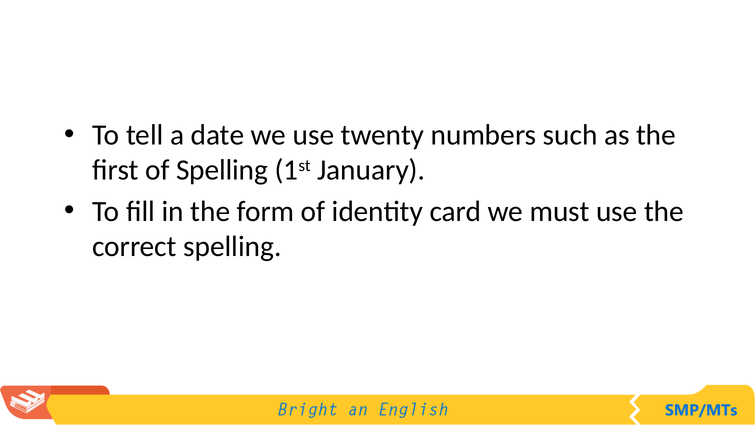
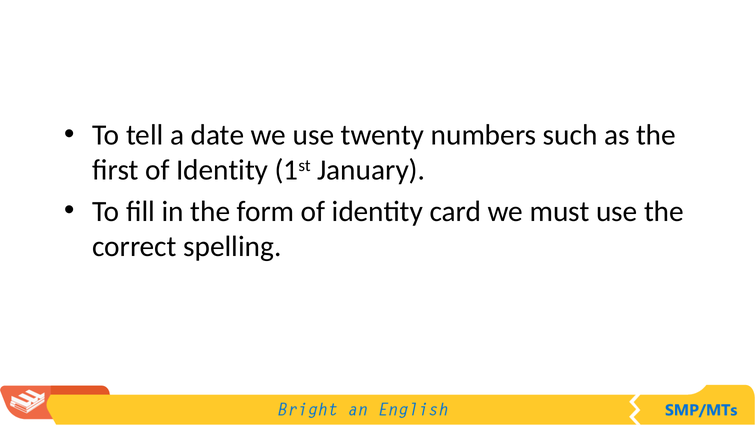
first of Spelling: Spelling -> Identity (222, 170)
